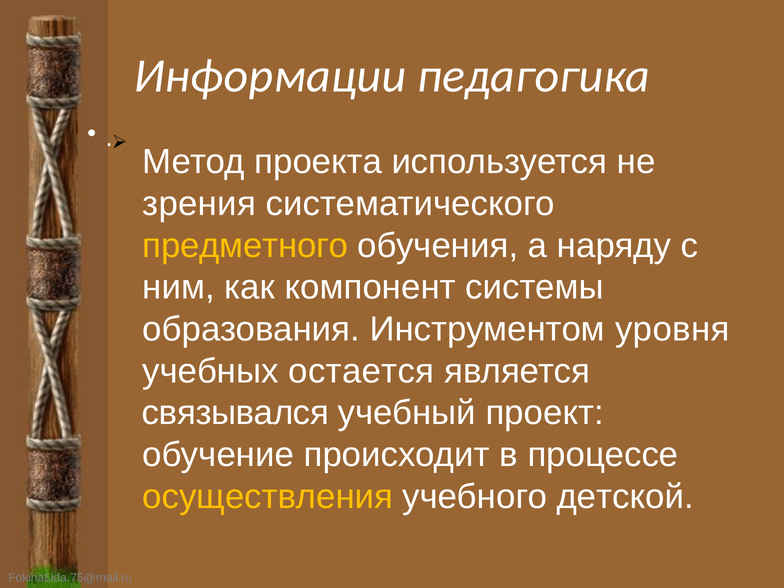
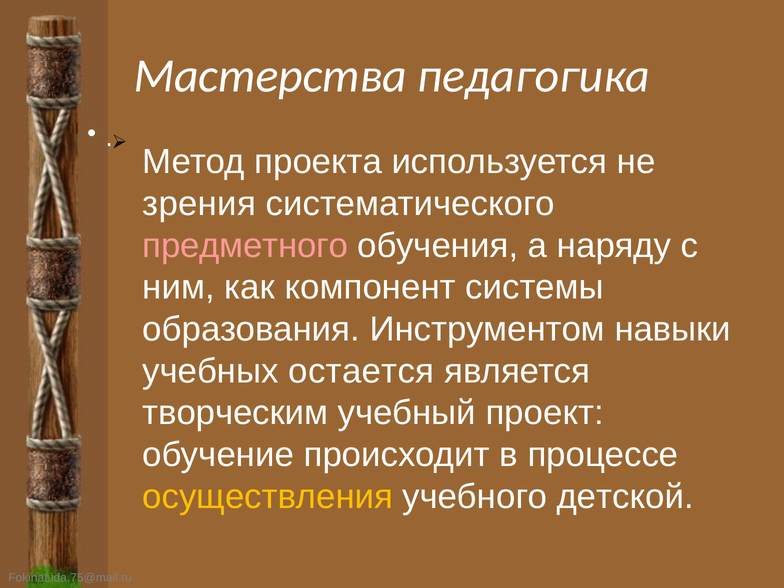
Информации: Информации -> Мастерства (270, 76)
предметного colour: yellow -> pink (245, 246)
уровня: уровня -> навыки (673, 329)
связывался: связывался -> творческим (235, 413)
